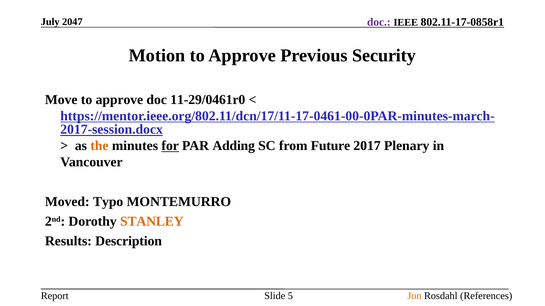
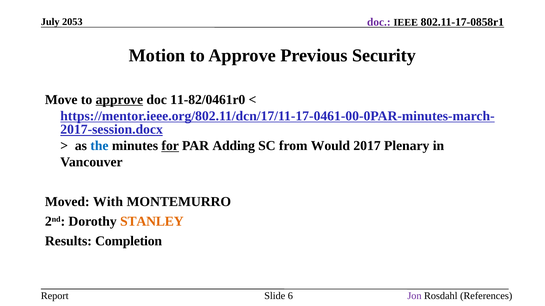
2047: 2047 -> 2053 (72, 22)
approve underline: none -> present (119, 100)
11-29/0461r0: 11-29/0461r0 -> 11-82/0461r0 (208, 100)
the colour: orange -> blue (99, 146)
Future: Future -> Would (330, 146)
Typo: Typo -> With (108, 202)
Description: Description -> Completion (129, 241)
5: 5 -> 6 (290, 296)
Jon colour: orange -> purple (414, 296)
